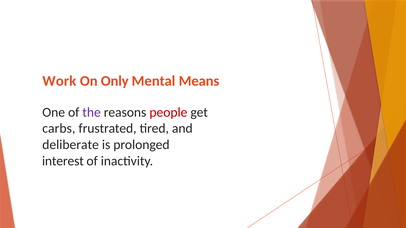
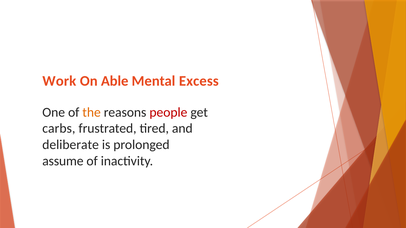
Only: Only -> Able (115, 81)
Means: Means -> Excess (199, 81)
the colour: purple -> orange (92, 113)
interest: interest -> assume (63, 161)
